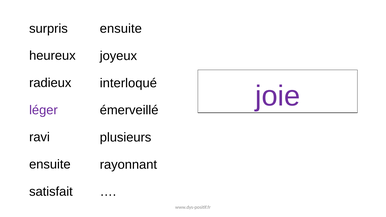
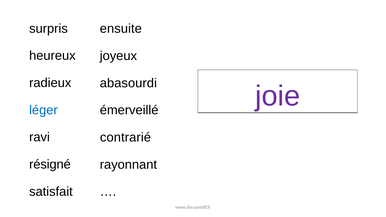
interloqué: interloqué -> abasourdi (128, 83)
léger colour: purple -> blue (43, 110)
plusieurs: plusieurs -> contrarié (125, 137)
ensuite: ensuite -> résigné (50, 164)
